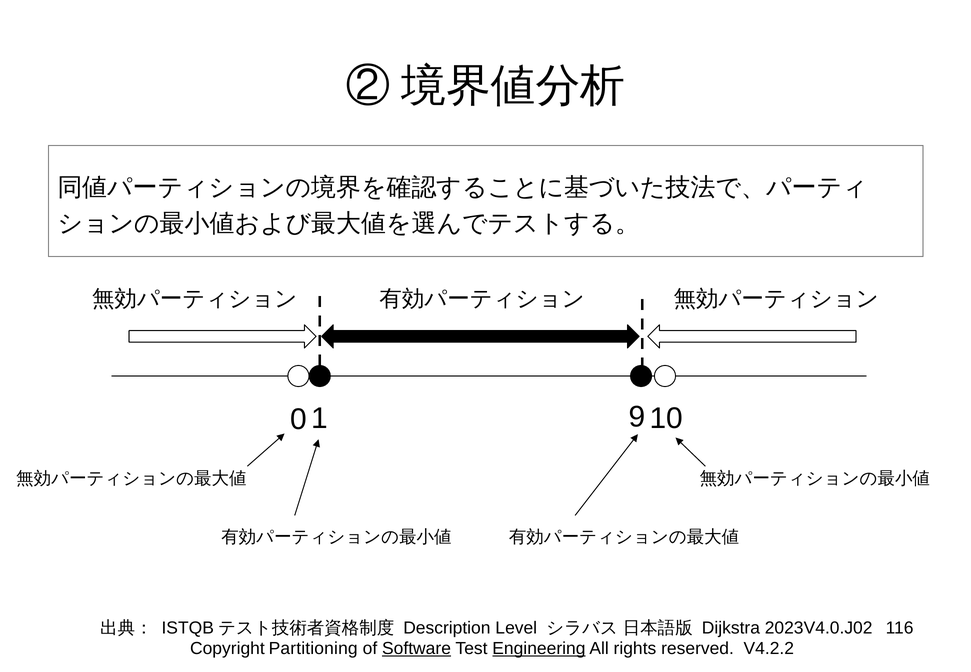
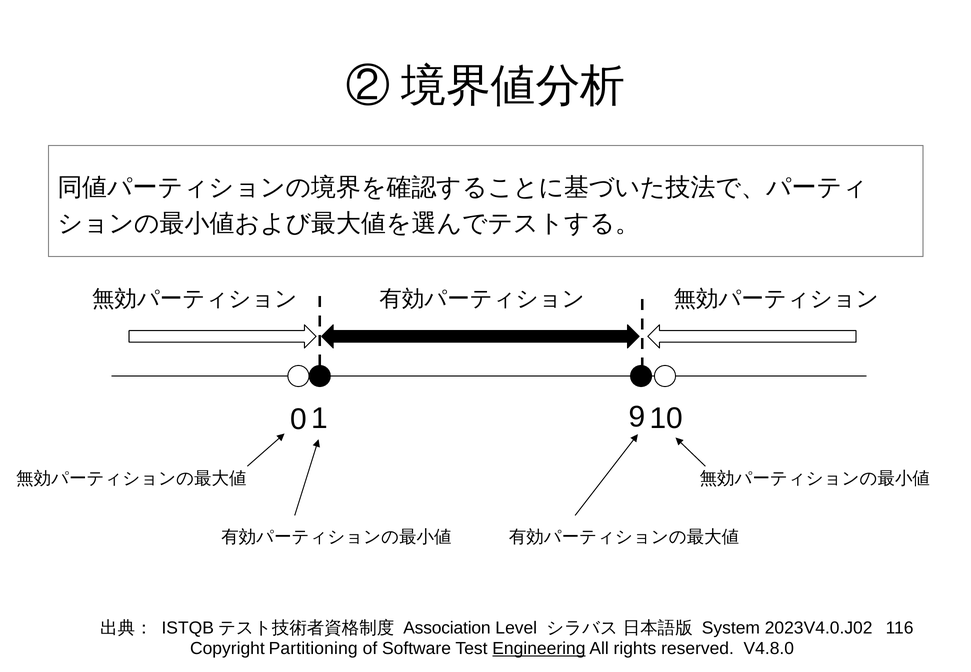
Description: Description -> Association (447, 628)
Dijkstra: Dijkstra -> System (731, 628)
Software underline: present -> none (417, 649)
V4.2.2: V4.2.2 -> V4.8.0 (769, 649)
